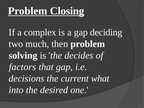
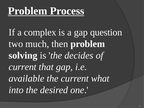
Closing: Closing -> Process (67, 11)
deciding: deciding -> question (106, 32)
factors: factors -> current (23, 67)
decisions: decisions -> available (26, 78)
